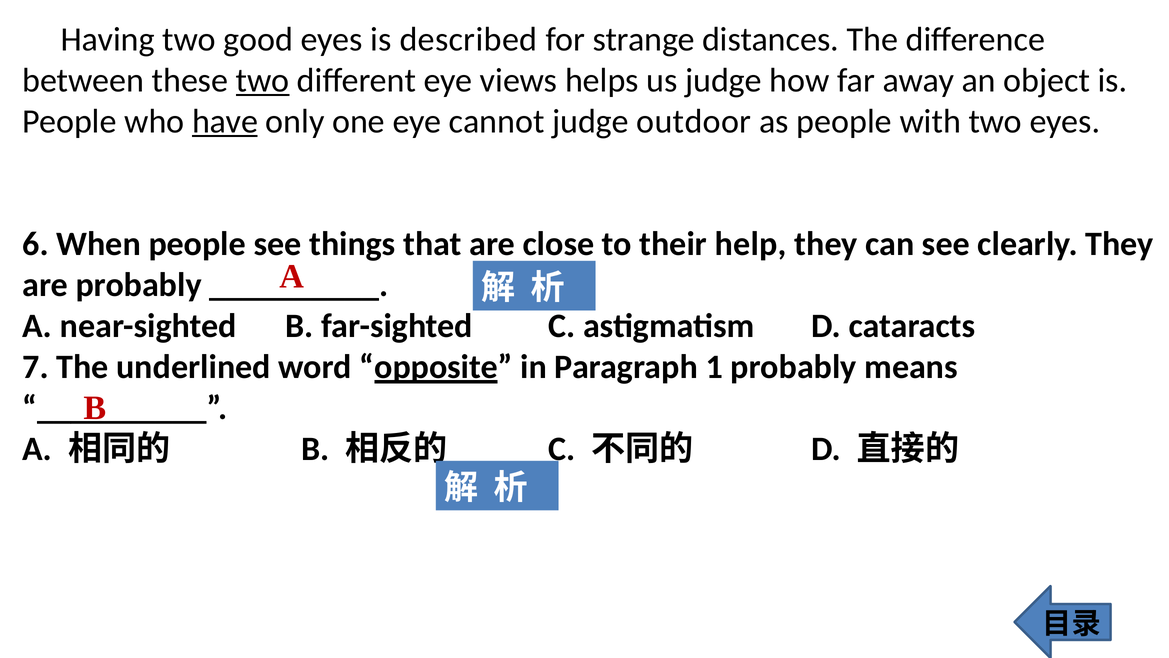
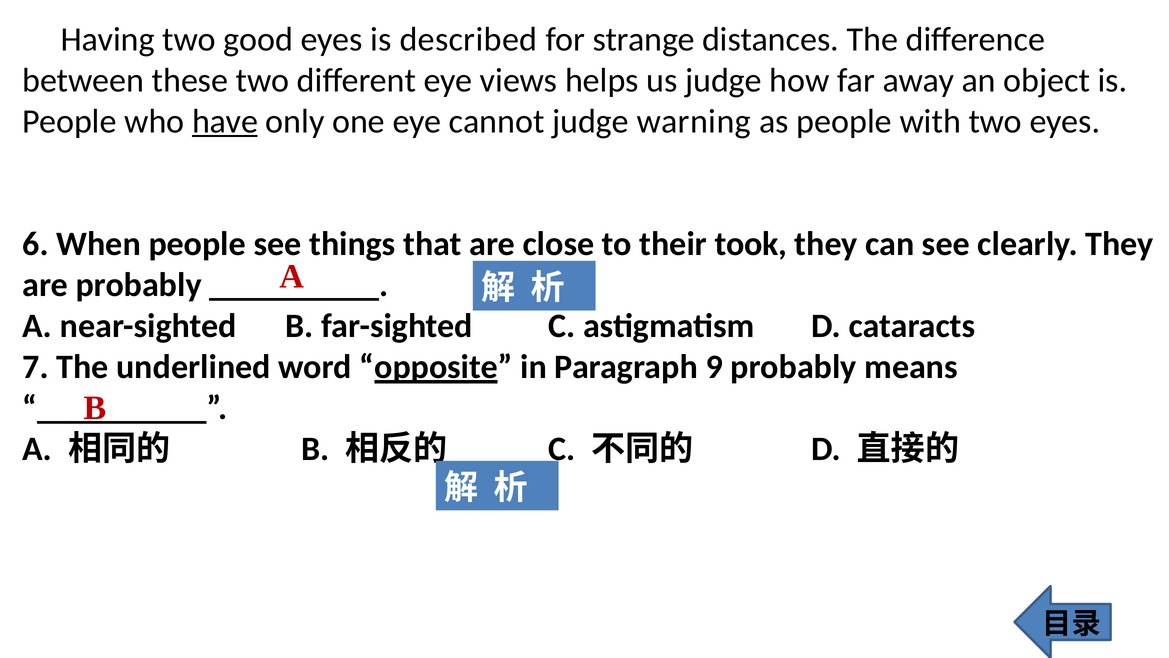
two underline: present -> none (263, 80)
outdoor: outdoor -> warning (694, 121)
help: help -> took (751, 244)
1: 1 -> 9 (714, 367)
